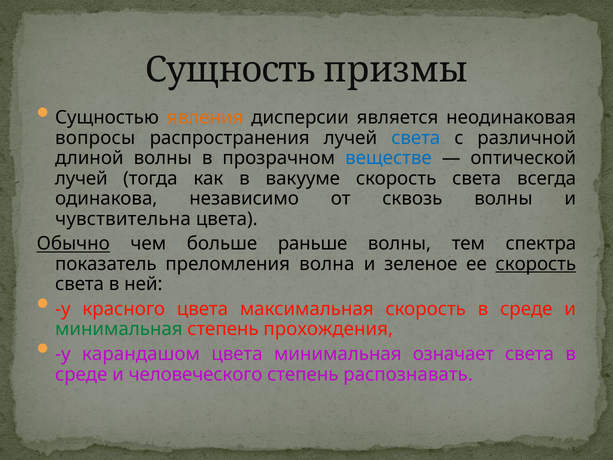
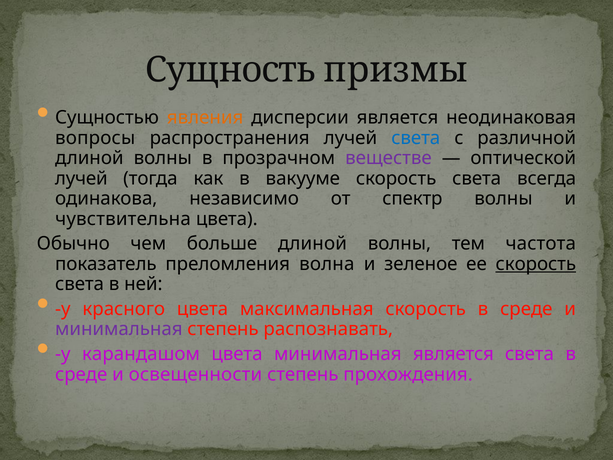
веществе colour: blue -> purple (388, 158)
сквозь: сквозь -> спектр (412, 199)
Обычно underline: present -> none (73, 244)
больше раньше: раньше -> длиной (312, 244)
спектра: спектра -> частота (541, 244)
минимальная colour: green -> purple (119, 329)
прохождения: прохождения -> распознавать (328, 329)
минимальная означает: означает -> является (453, 354)
человеческого: человеческого -> освещенности (195, 374)
распознавать: распознавать -> прохождения (408, 374)
